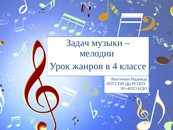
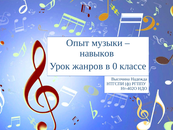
Задач: Задач -> Опыт (78, 43)
мелодии: мелодии -> навыков (97, 53)
4: 4 -> 0 (115, 66)
